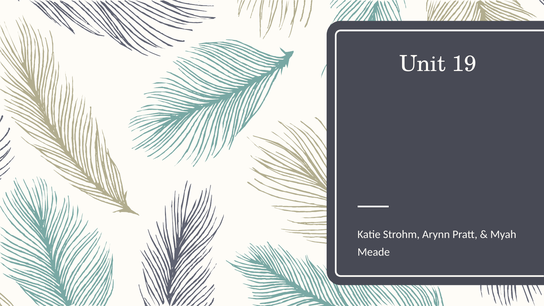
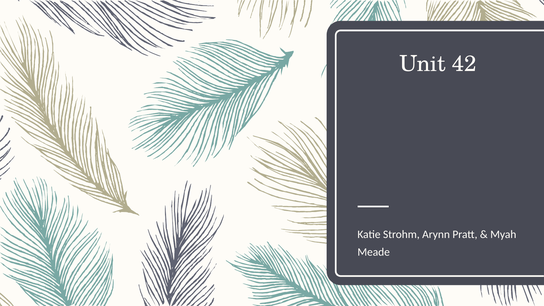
19: 19 -> 42 (464, 64)
